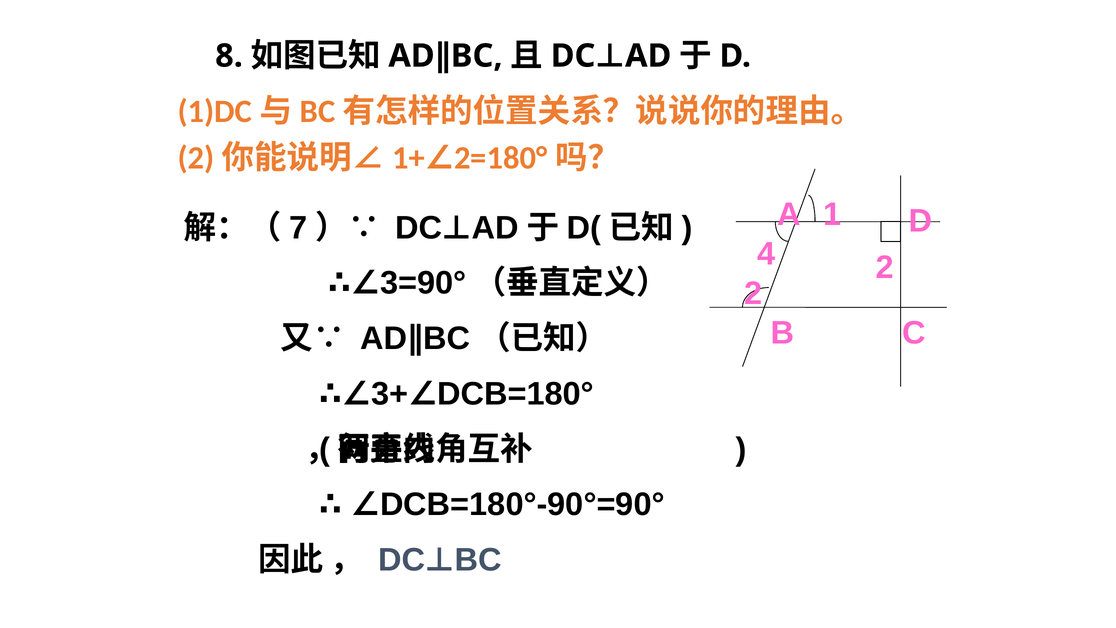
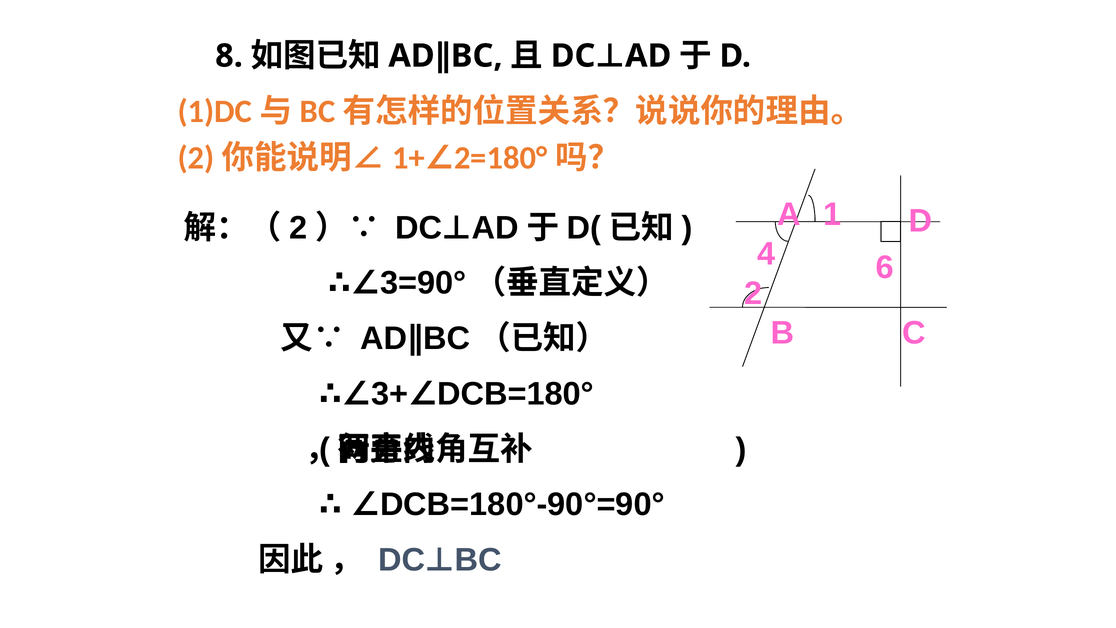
7: 7 -> 2 (298, 228)
4 2: 2 -> 6 (885, 267)
